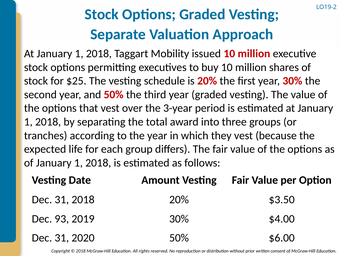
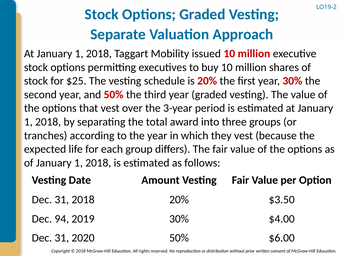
93: 93 -> 94 (62, 219)
